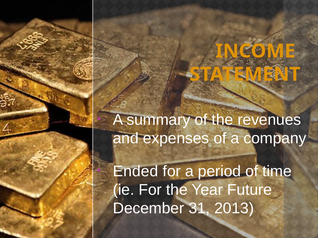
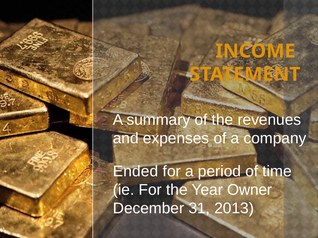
Future: Future -> Owner (250, 190)
